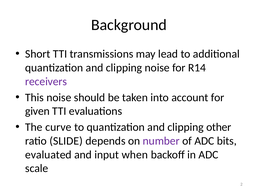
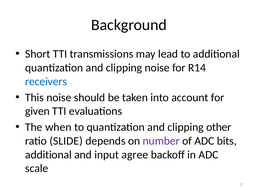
receivers colour: purple -> blue (46, 82)
curve: curve -> when (58, 128)
evaluated: evaluated -> additional (48, 155)
when: when -> agree (135, 155)
